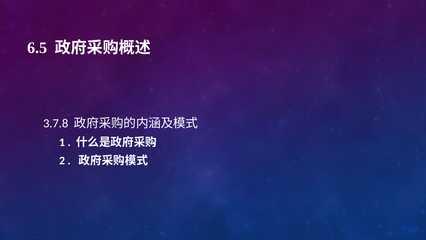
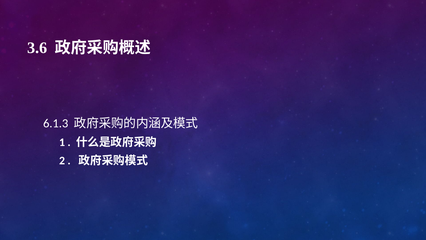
6.5: 6.5 -> 3.6 (37, 48)
3.7.8: 3.7.8 -> 6.1.3 (56, 123)
